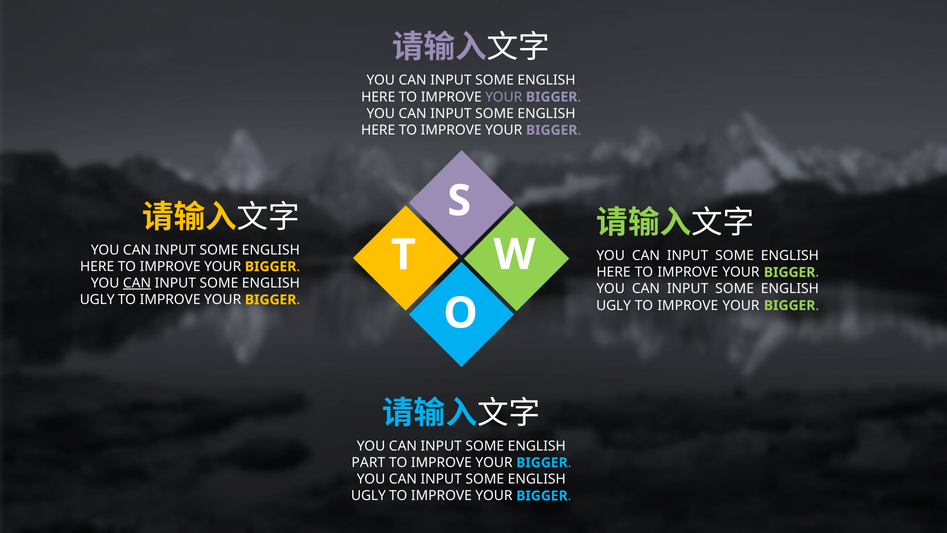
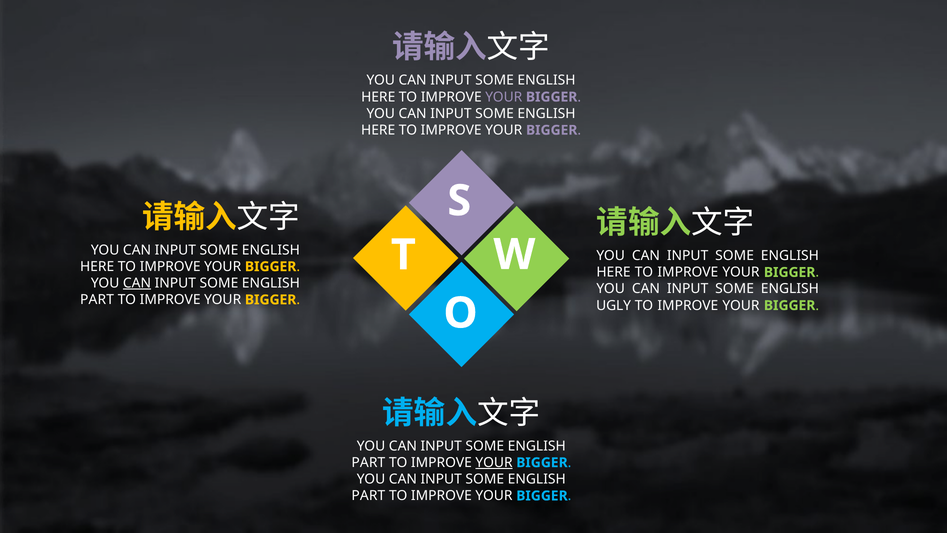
UGLY: UGLY -> PART (97, 300)
YOUR underline: none -> present (494, 462)
UGLY: UGLY -> PART (368, 496)
